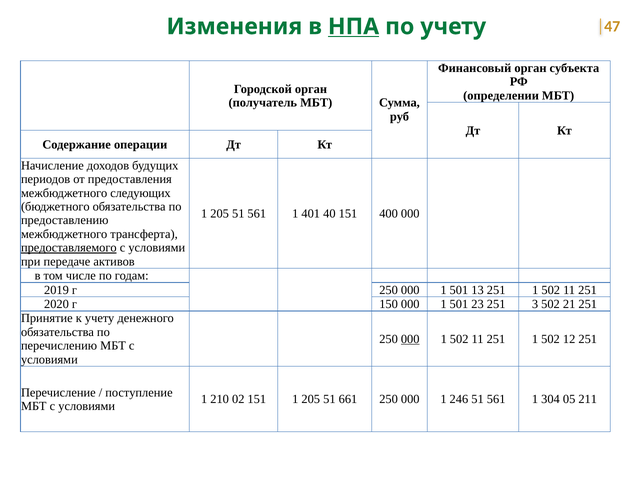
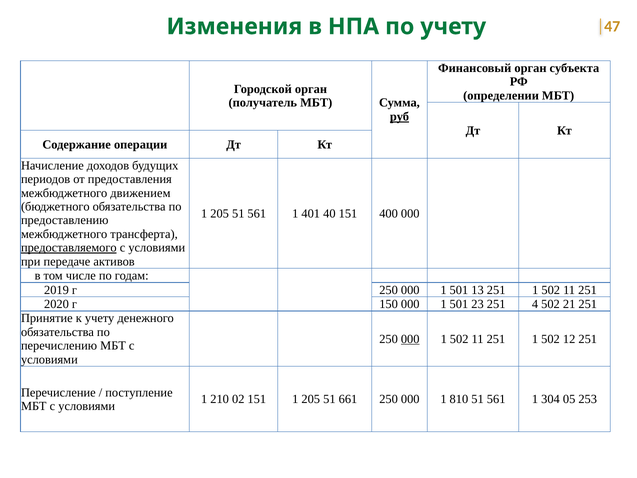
НПА underline: present -> none (354, 27)
руб underline: none -> present (400, 117)
следующих: следующих -> движением (140, 193)
3: 3 -> 4 (535, 304)
246: 246 -> 810 (459, 399)
211: 211 -> 253 (588, 399)
